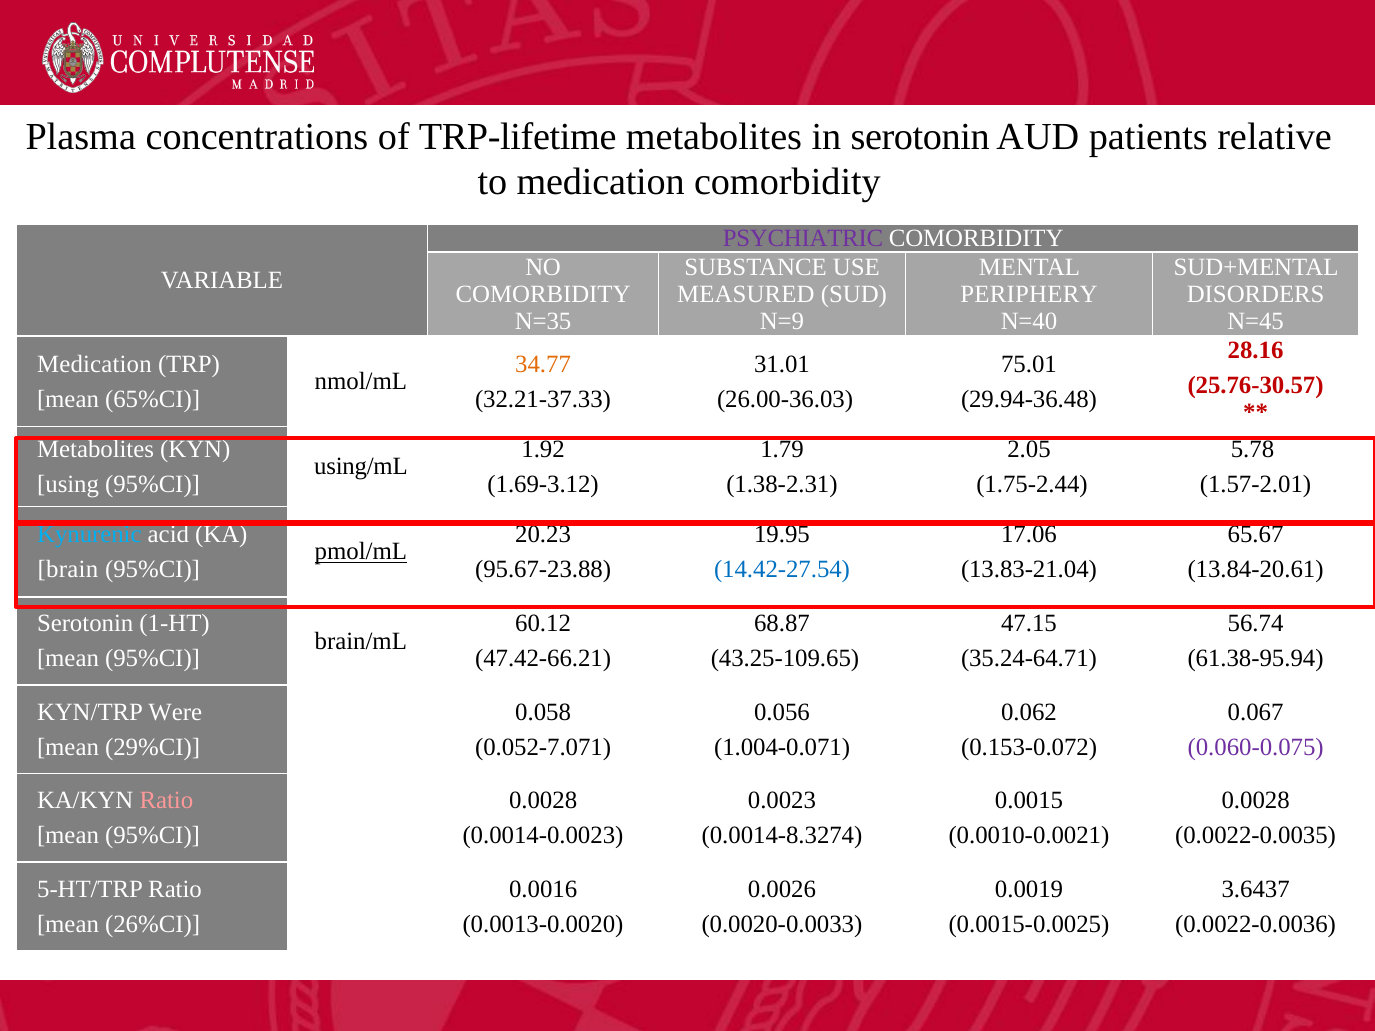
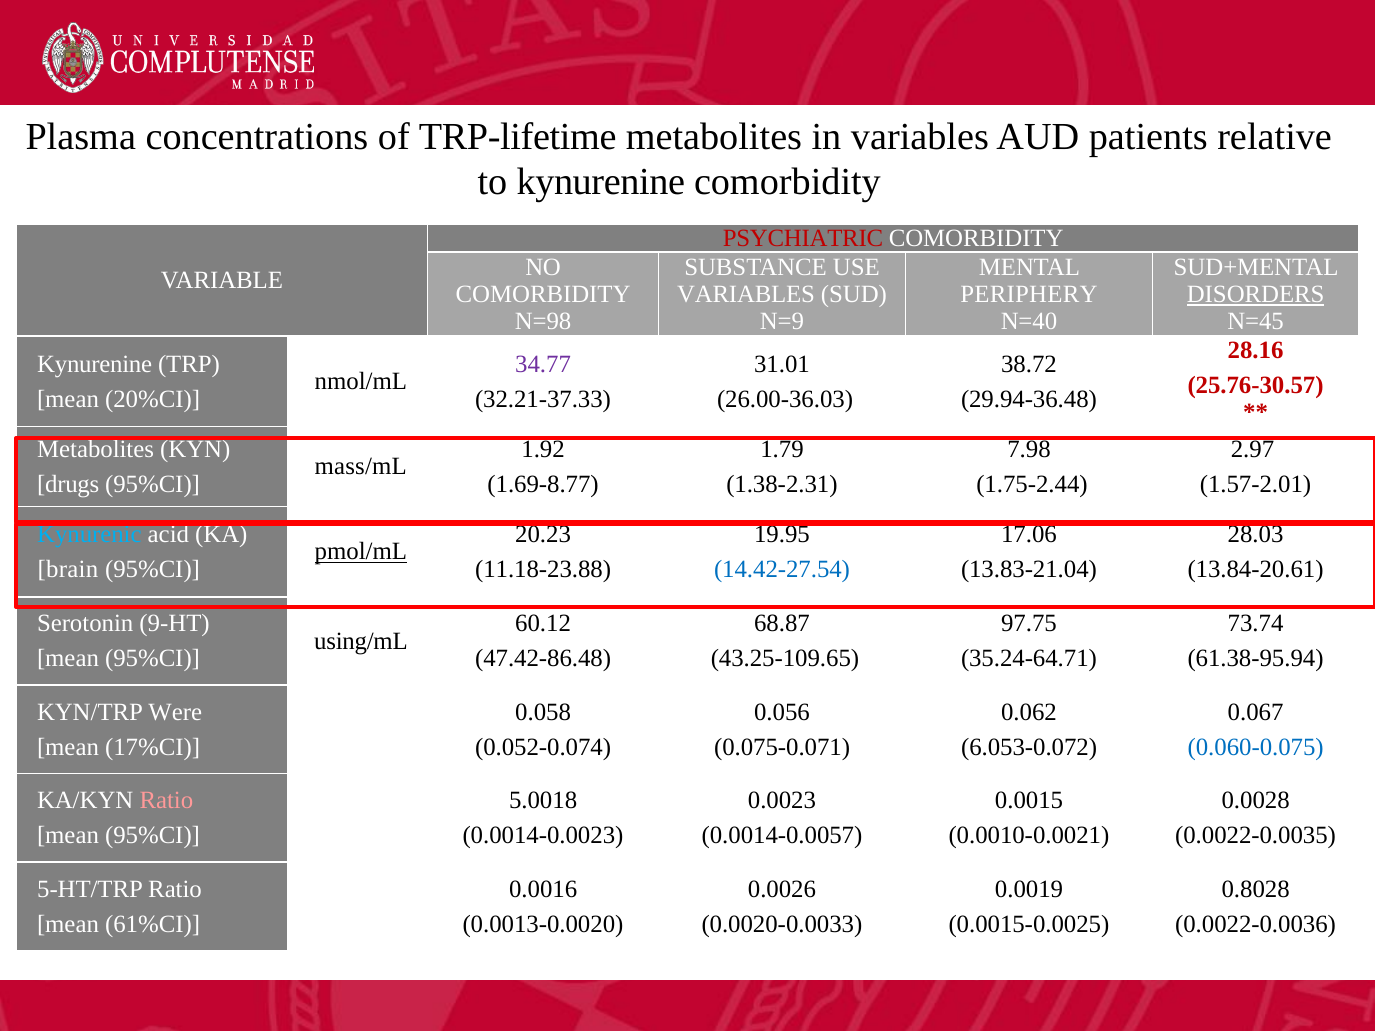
in serotonin: serotonin -> variables (920, 136)
to medication: medication -> kynurenine (601, 182)
PSYCHIATRIC colour: purple -> red (803, 238)
MEASURED: MEASURED -> VARIABLES (746, 294)
DISORDERS underline: none -> present (1256, 294)
N=35: N=35 -> N=98 (543, 322)
Medication: Medication -> Kynurenine (95, 364)
34.77 colour: orange -> purple (543, 364)
75.01: 75.01 -> 38.72 (1029, 364)
65%CI: 65%CI -> 20%CI (153, 399)
2.05: 2.05 -> 7.98 (1029, 449)
5.78: 5.78 -> 2.97 (1253, 449)
using/mL: using/mL -> mass/mL (361, 467)
using: using -> drugs (68, 484)
1.69-3.12: 1.69-3.12 -> 1.69-8.77 (543, 484)
65.67: 65.67 -> 28.03 (1256, 534)
95.67-23.88: 95.67-23.88 -> 11.18-23.88 (543, 569)
1-HT: 1-HT -> 9-HT (175, 624)
47.15: 47.15 -> 97.75 (1029, 624)
56.74: 56.74 -> 73.74 (1256, 624)
brain/mL: brain/mL -> using/mL (361, 641)
47.42-66.21: 47.42-66.21 -> 47.42-86.48 (543, 659)
29%CI: 29%CI -> 17%CI (153, 747)
0.052-7.071: 0.052-7.071 -> 0.052-0.074 (543, 747)
1.004-0.071: 1.004-0.071 -> 0.075-0.071 (782, 747)
0.153-0.072: 0.153-0.072 -> 6.053-0.072 (1029, 747)
0.060-0.075 colour: purple -> blue (1256, 747)
0.0028: 0.0028 -> 5.0018 (543, 801)
0.0014-8.3274: 0.0014-8.3274 -> 0.0014-0.0057 (782, 836)
3.6437: 3.6437 -> 0.8028 (1256, 889)
26%CI: 26%CI -> 61%CI (153, 924)
